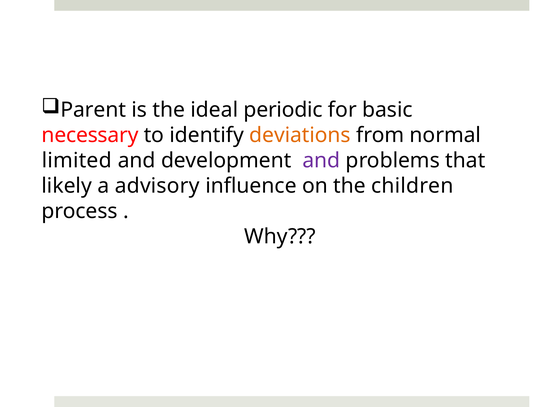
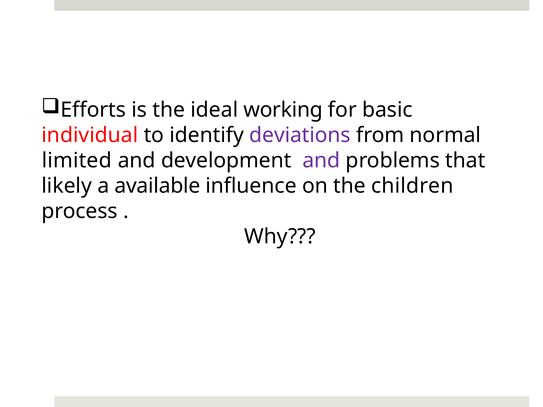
Parent: Parent -> Efforts (93, 110)
periodic: periodic -> working (283, 110)
necessary: necessary -> individual (90, 135)
deviations colour: orange -> purple (300, 135)
advisory: advisory -> available (157, 186)
